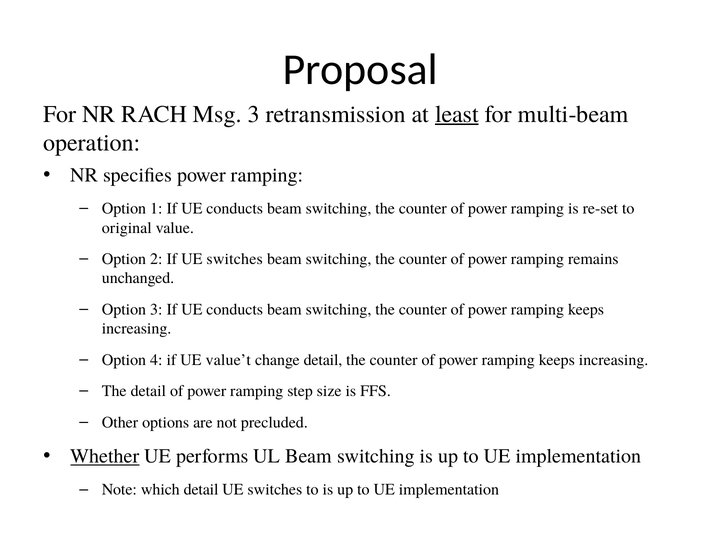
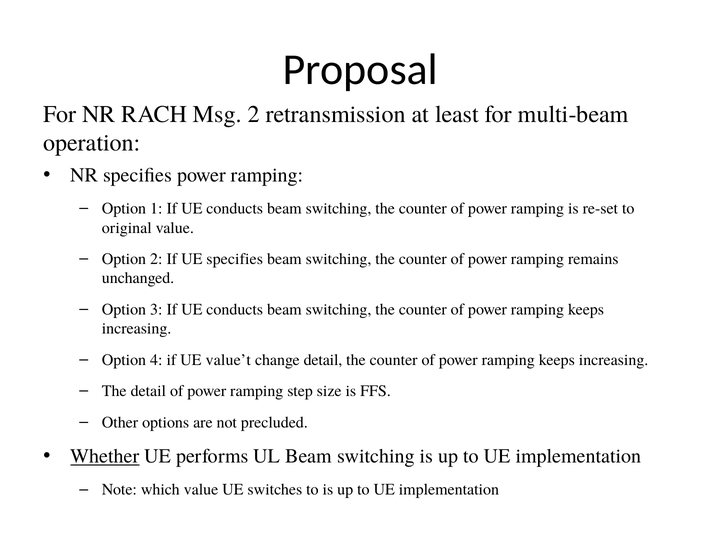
Msg 3: 3 -> 2 (254, 114)
least underline: present -> none (457, 114)
If UE switches: switches -> specifies (235, 259)
which detail: detail -> value (201, 489)
